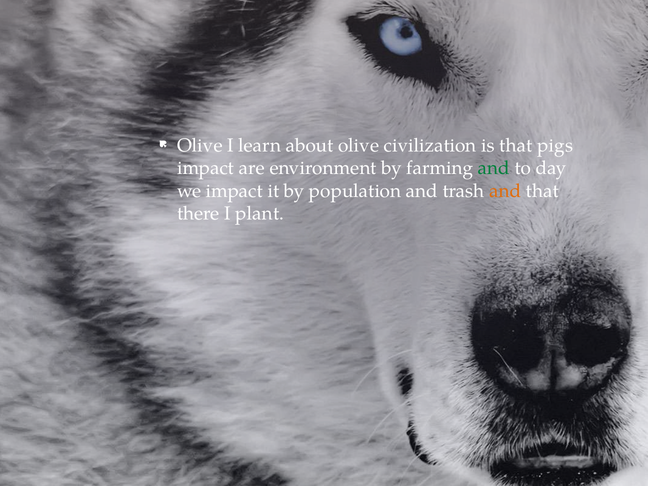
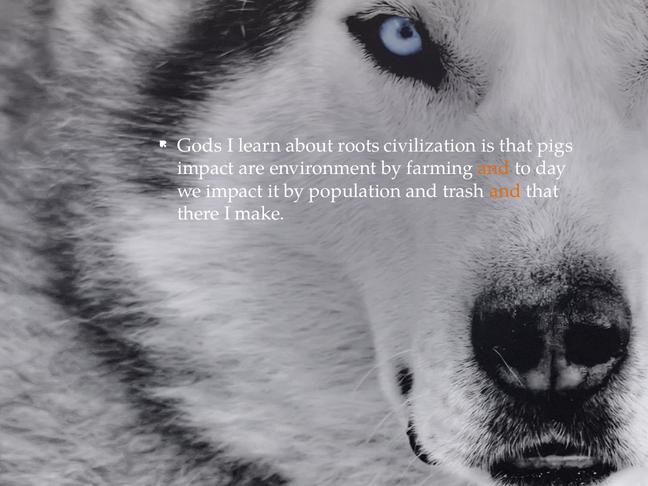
Olive: Olive -> Gods (200, 145)
about olive: olive -> roots (359, 145)
and colour: green -> orange (494, 168)
plant: plant -> make (260, 214)
